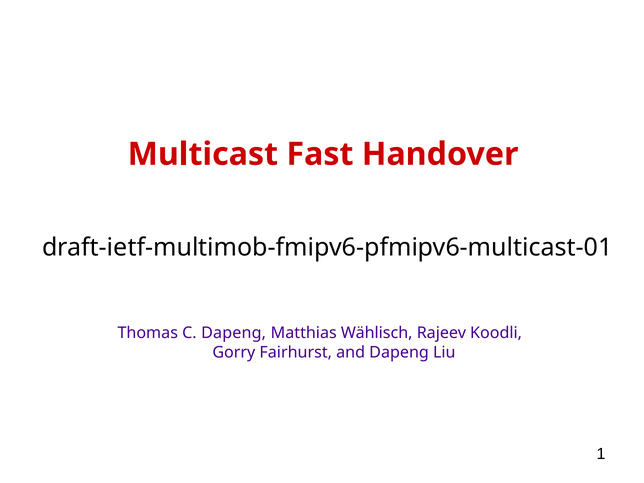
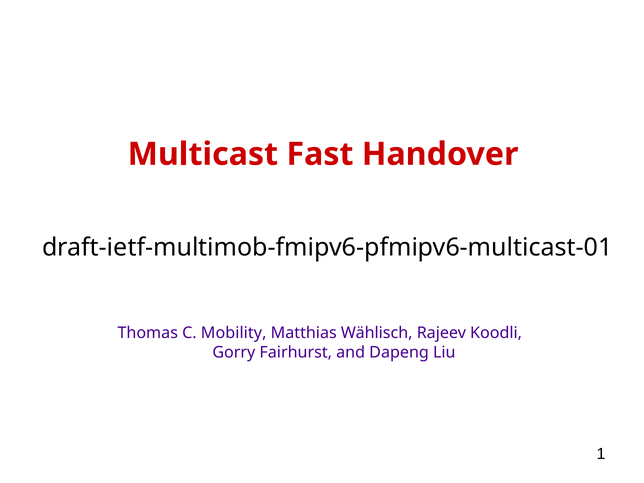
C Dapeng: Dapeng -> Mobility (234, 333)
